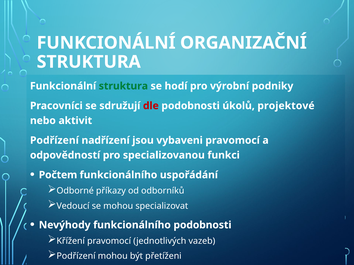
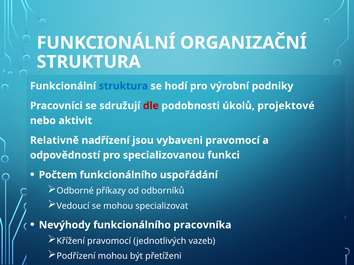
struktura colour: green -> blue (123, 86)
Podřízení: Podřízení -> Relativně (54, 141)
funkcionálního podobnosti: podobnosti -> pracovníka (202, 225)
